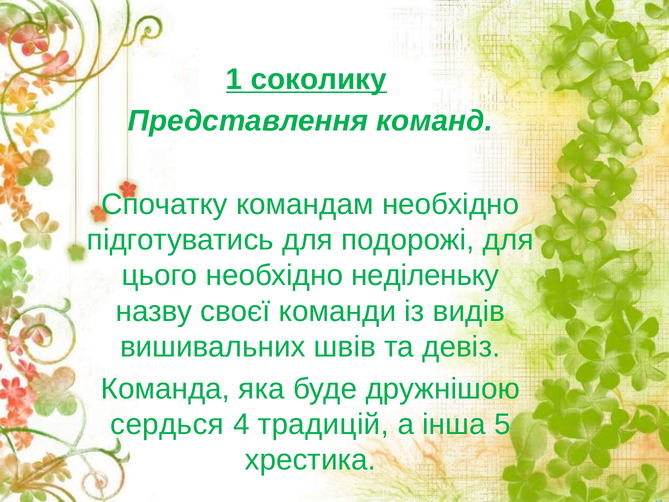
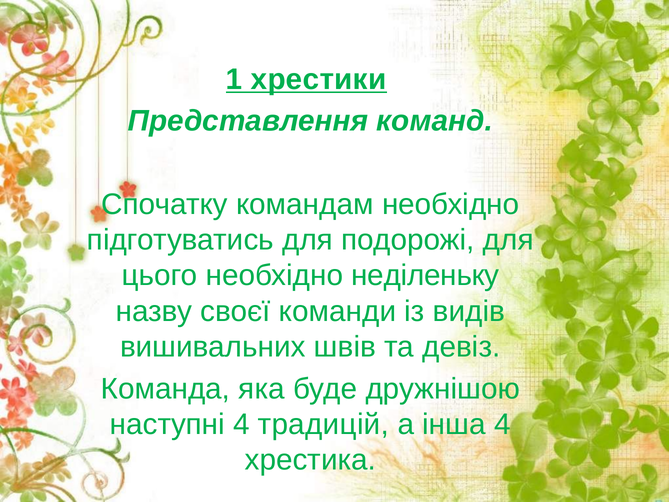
соколику: соколику -> хрестики (319, 79)
сердься: сердься -> наступні (167, 424)
інша 5: 5 -> 4 (502, 424)
